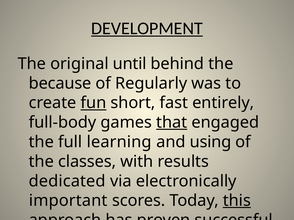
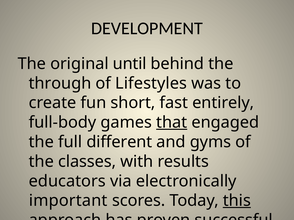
DEVELOPMENT underline: present -> none (147, 28)
because: because -> through (60, 83)
Regularly: Regularly -> Lifestyles (151, 83)
fun underline: present -> none (93, 103)
learning: learning -> different (119, 142)
using: using -> gyms (210, 142)
dedicated: dedicated -> educators (67, 181)
